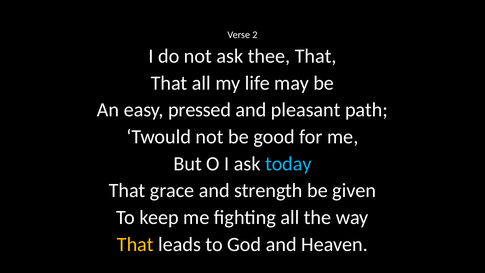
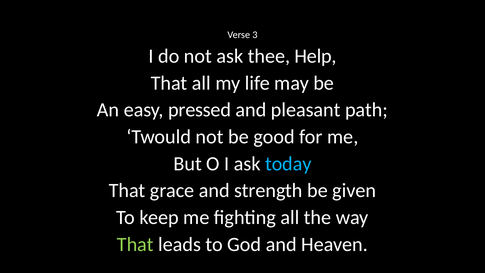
2: 2 -> 3 (255, 35)
thee That: That -> Help (316, 56)
That colour: yellow -> light green (135, 244)
